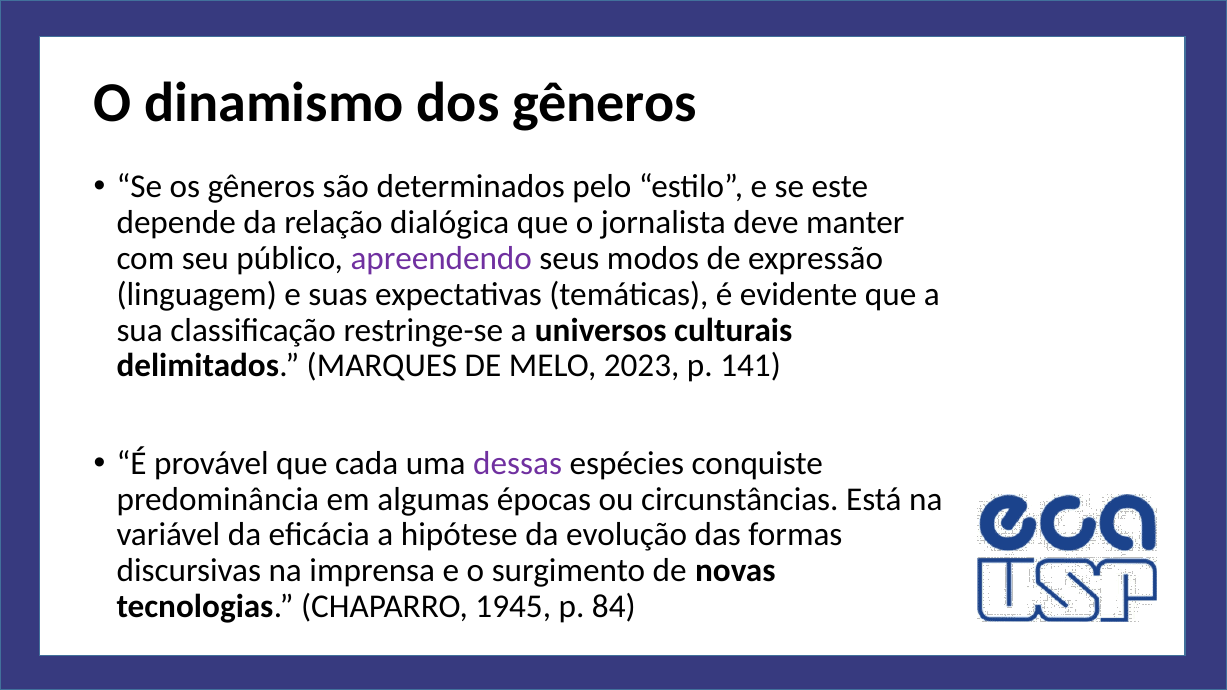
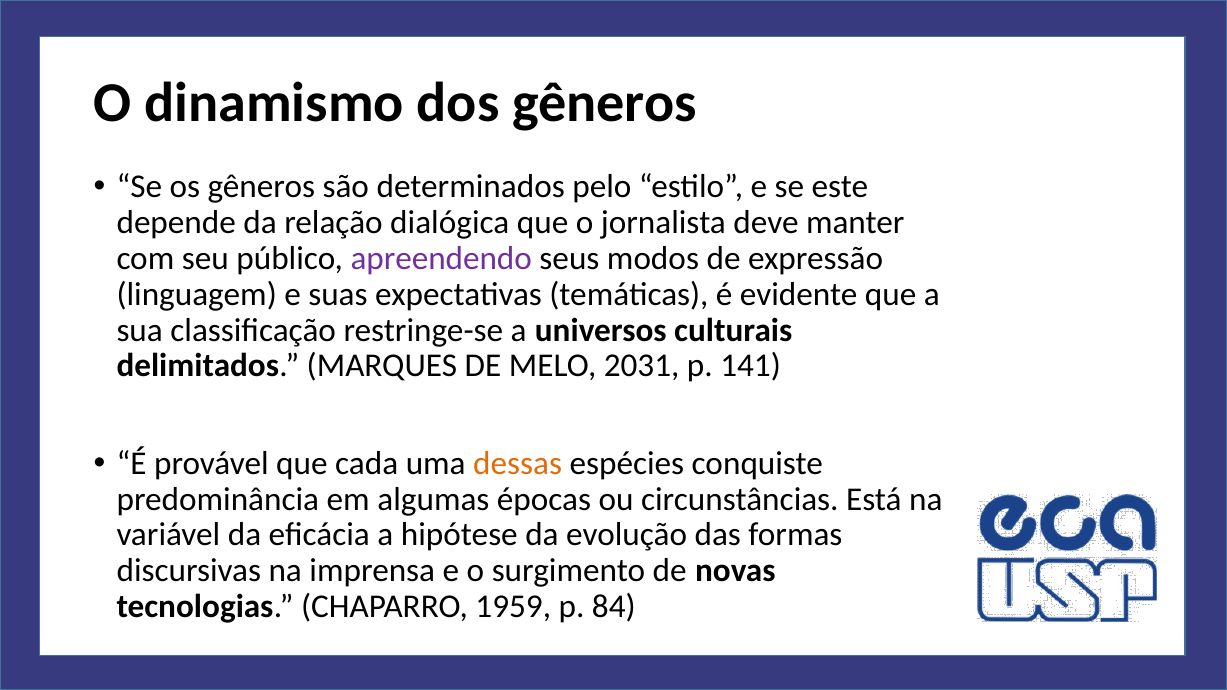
2023: 2023 -> 2031 (642, 366)
dessas colour: purple -> orange (518, 463)
1945: 1945 -> 1959 (513, 607)
